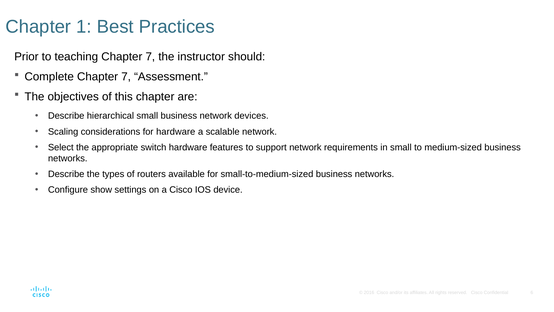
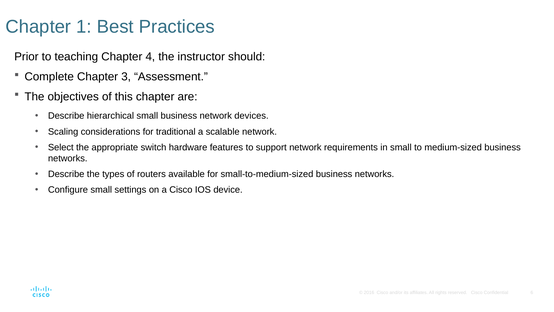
teaching Chapter 7: 7 -> 4 (150, 57)
Complete Chapter 7: 7 -> 3 (126, 77)
for hardware: hardware -> traditional (176, 132)
Configure show: show -> small (101, 190)
